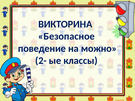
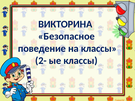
на можно: можно -> классы (99, 49)
